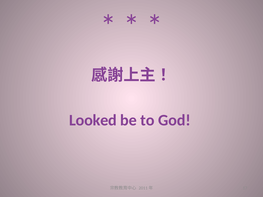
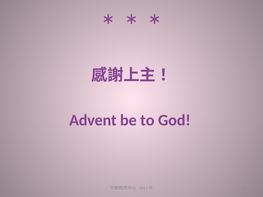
Looked: Looked -> Advent (93, 120)
